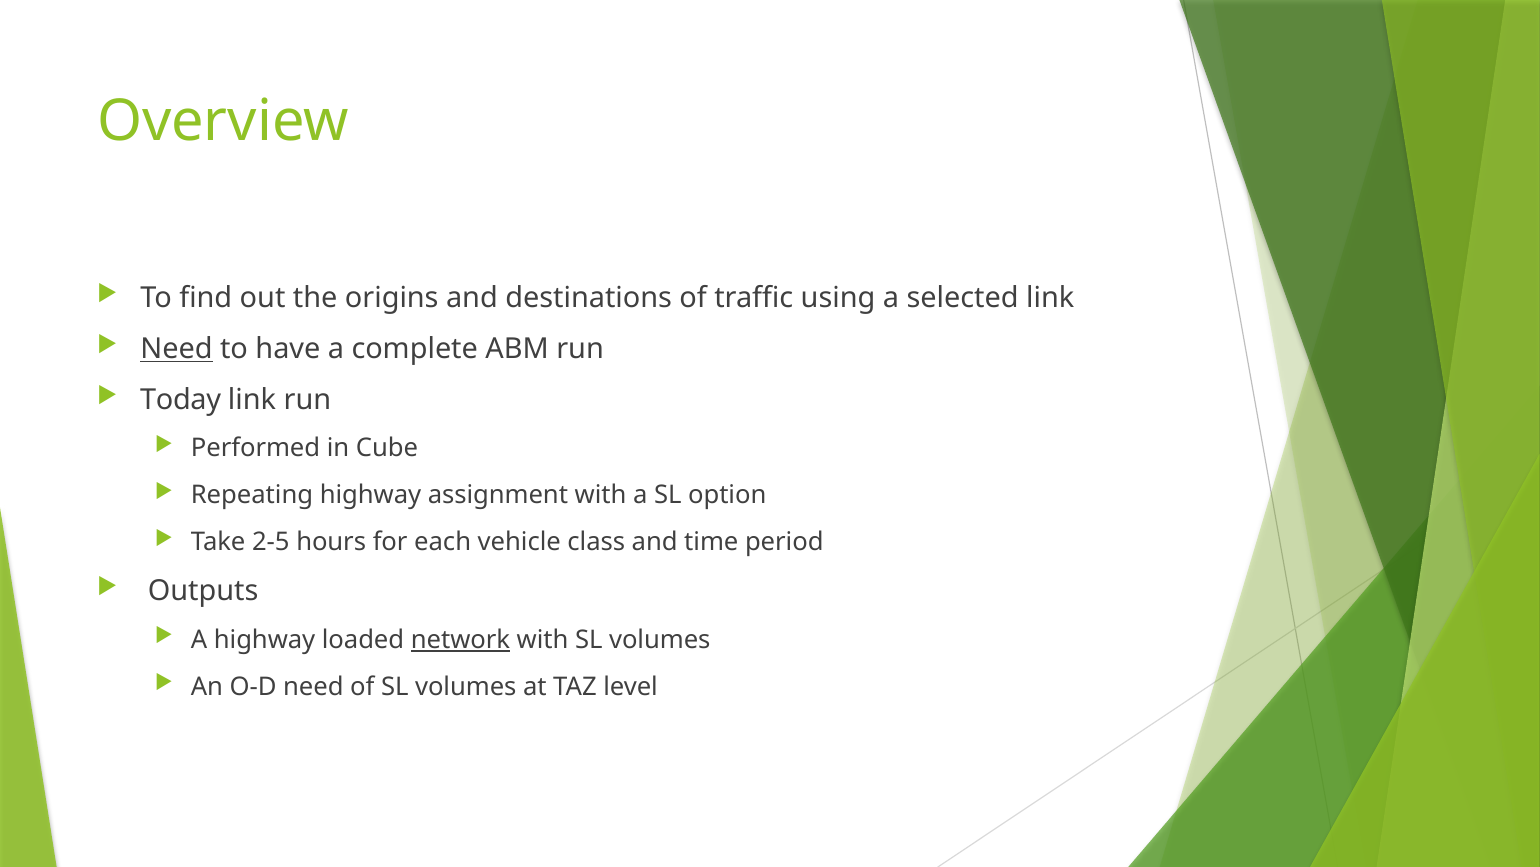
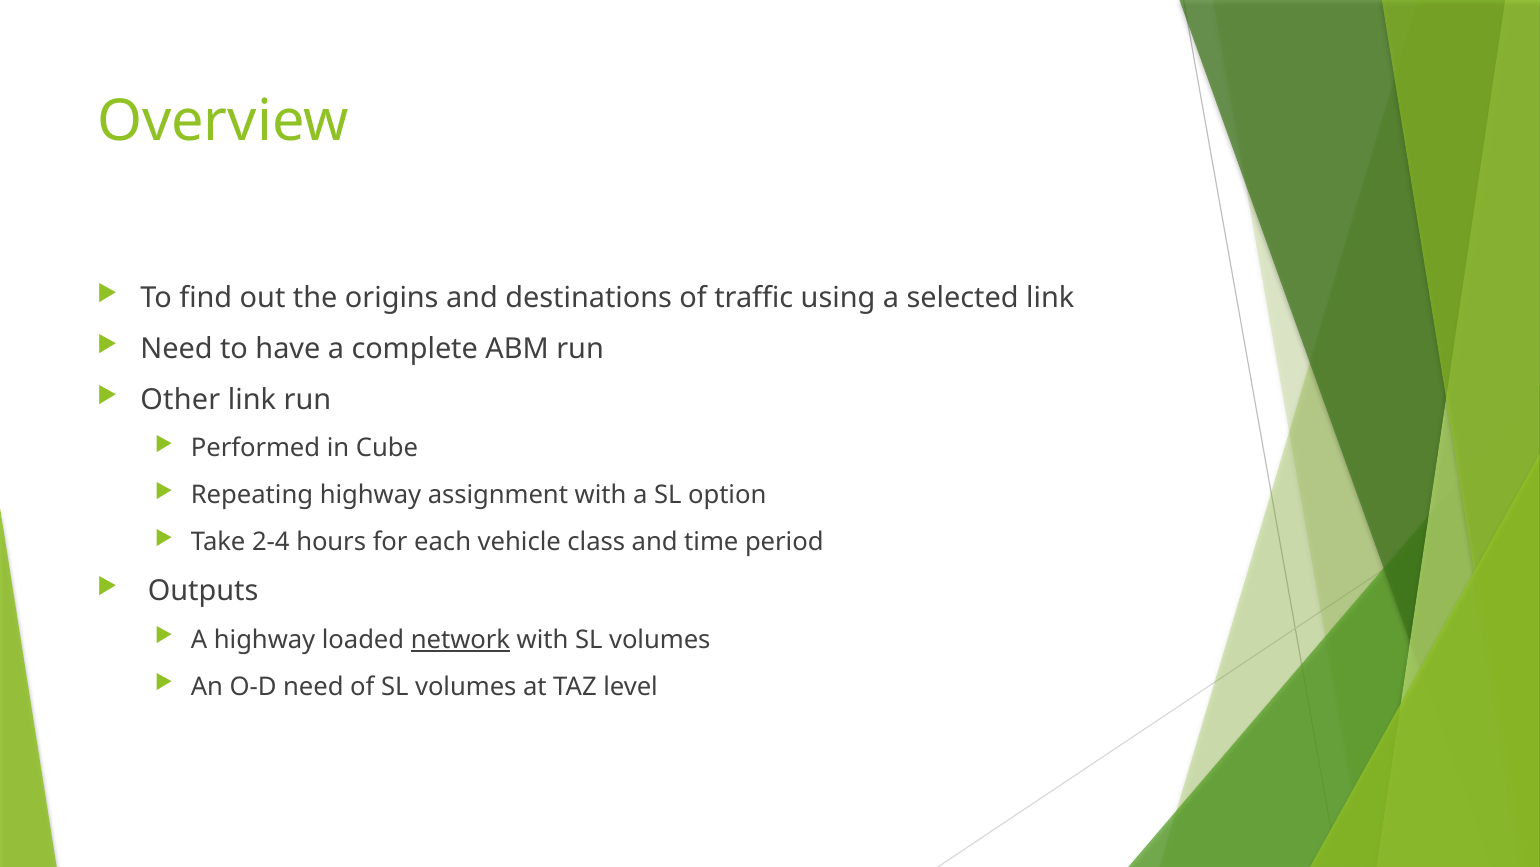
Need underline: present -> none (177, 349)
Today: Today -> Other (180, 399)
2-5: 2-5 -> 2-4 (271, 542)
